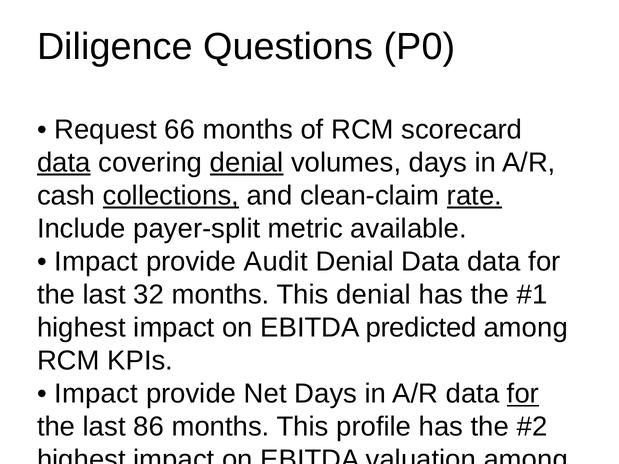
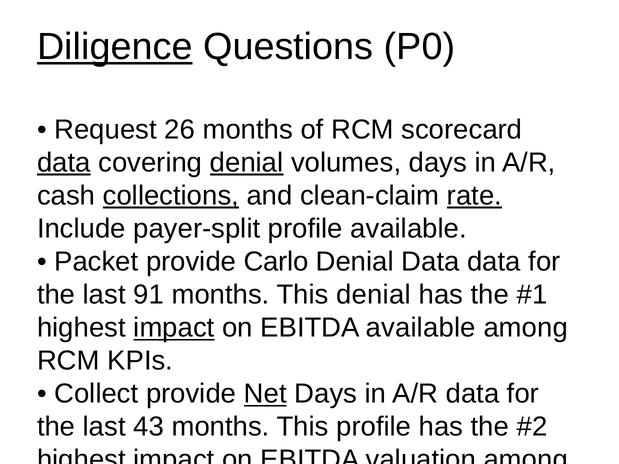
Diligence underline: none -> present (115, 47)
66: 66 -> 26 (180, 130)
payer-split metric: metric -> profile (305, 229)
Impact: Impact -> Packet (96, 262)
Audit: Audit -> Carlo (276, 262)
32: 32 -> 91 (149, 295)
impact underline: none -> present (174, 328)
EBITDA predicted: predicted -> available (421, 328)
Impact: Impact -> Collect (96, 394)
Net underline: none -> present (265, 394)
for underline: present -> none (523, 394)
86: 86 -> 43 (149, 427)
